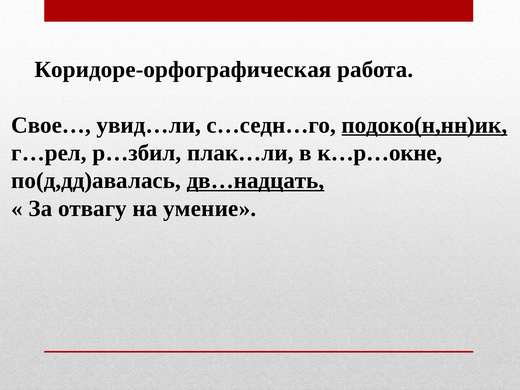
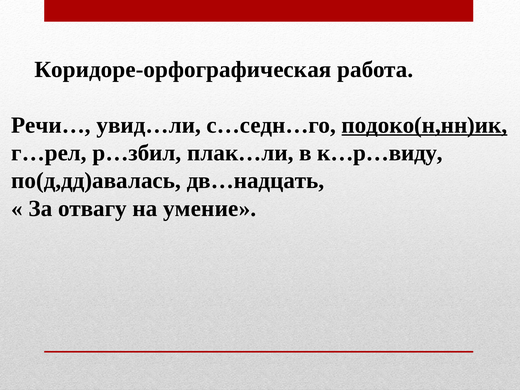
Свое…: Свое… -> Речи… (51, 125)
к…р…окне: к…р…окне -> к…р…виду (380, 153)
дв…надцать underline: present -> none (255, 181)
